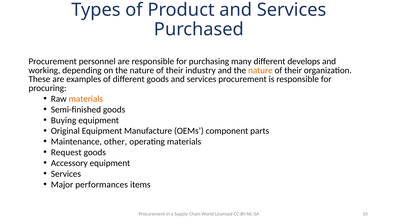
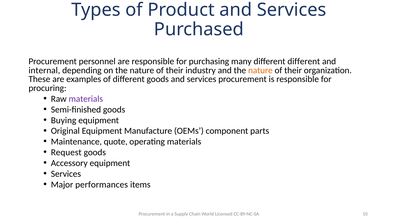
different develops: develops -> different (304, 61)
working: working -> internal (44, 70)
materials colour: orange -> purple (86, 99)
other: other -> quote (116, 142)
